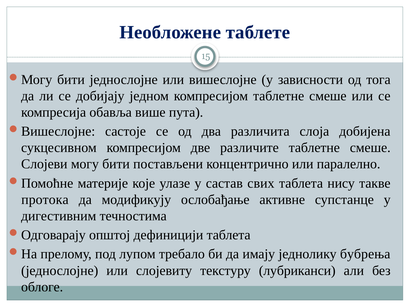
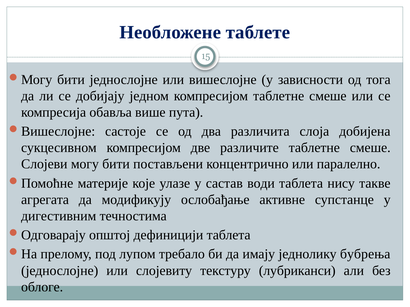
свих: свих -> води (261, 184)
протока: протока -> агрегата (45, 200)
